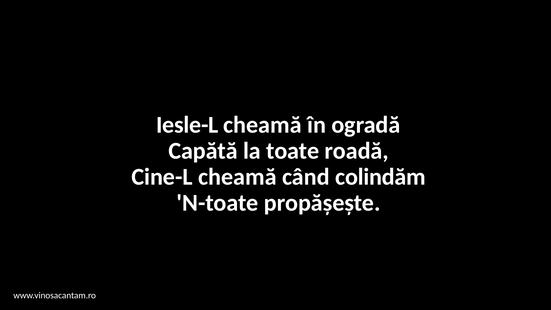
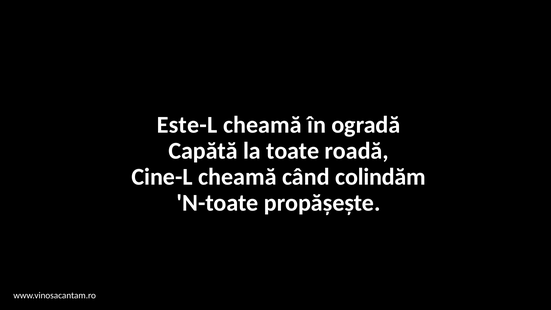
Iesle-L: Iesle-L -> Este-L (187, 125)
